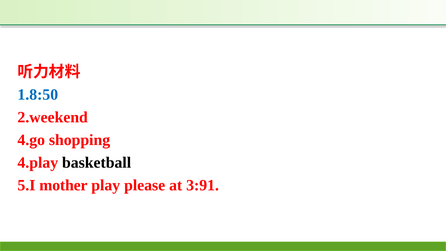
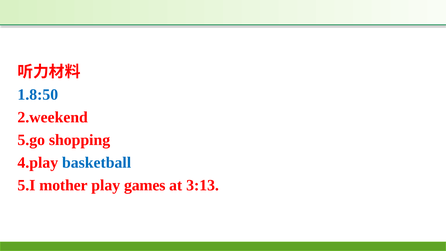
4.go: 4.go -> 5.go (31, 140)
basketball colour: black -> blue (97, 162)
please: please -> games (145, 185)
3:91: 3:91 -> 3:13 (203, 185)
